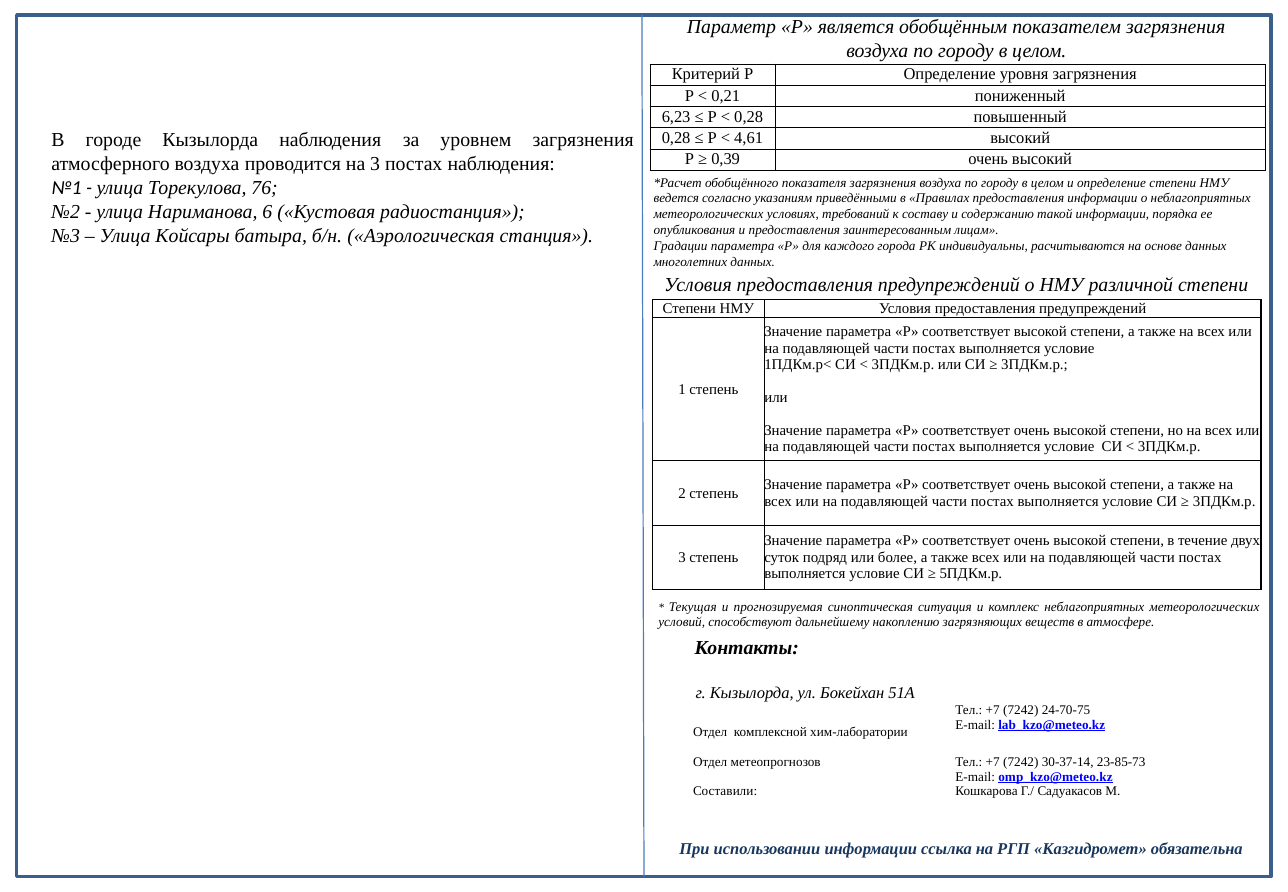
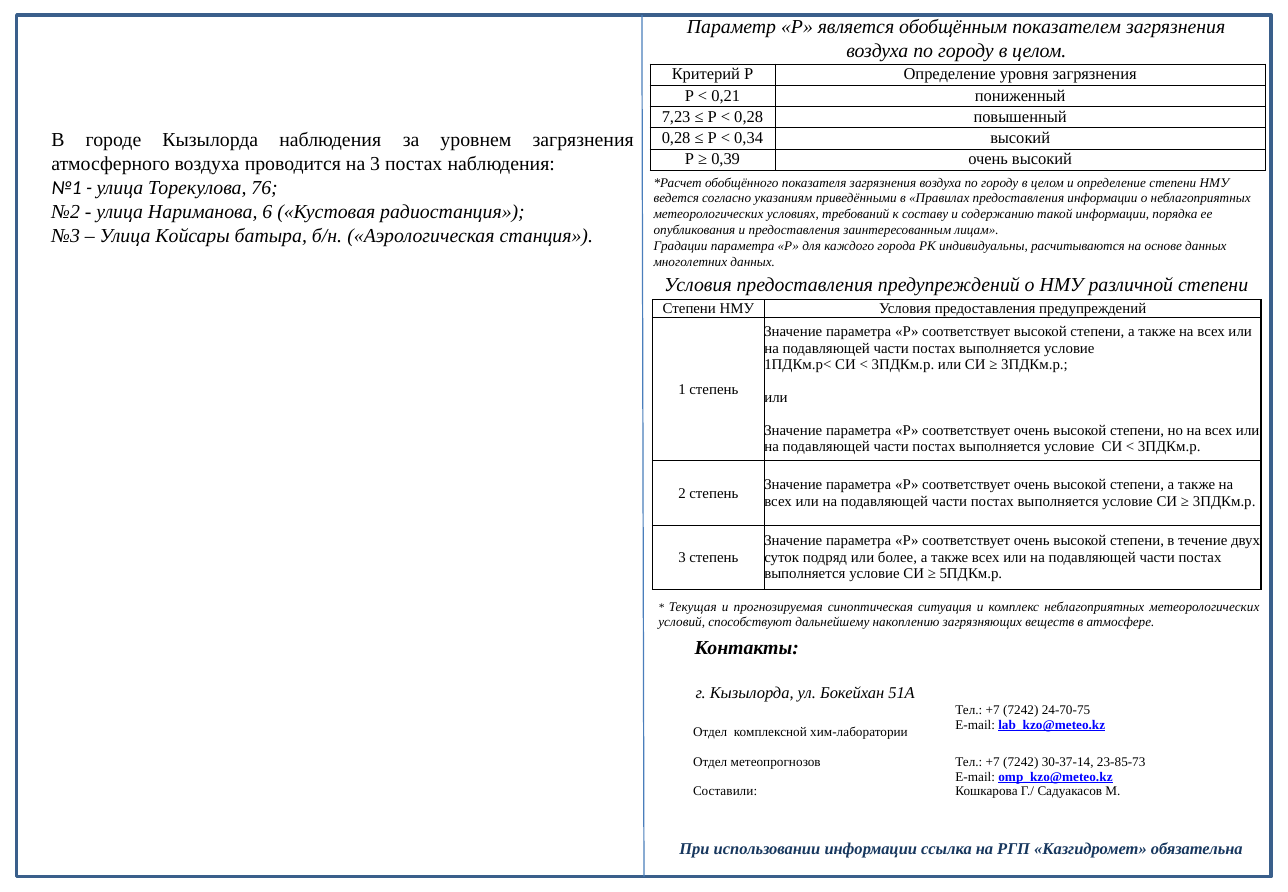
6,23: 6,23 -> 7,23 (676, 117)
4,61: 4,61 -> 0,34 (749, 138)
